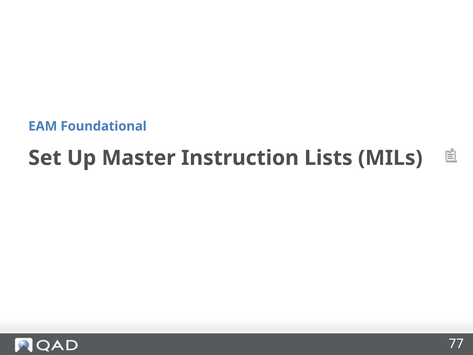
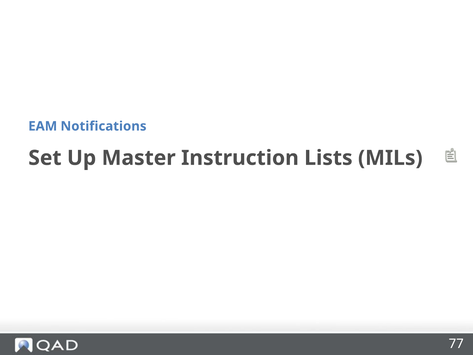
Foundational: Foundational -> Notifications (104, 126)
